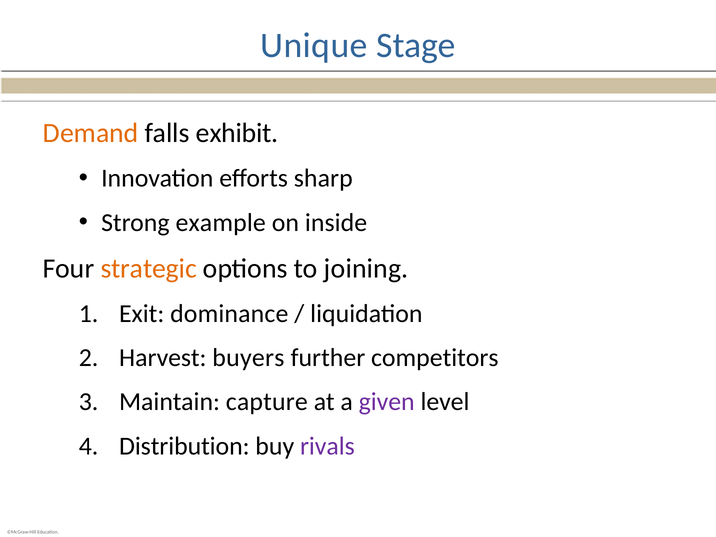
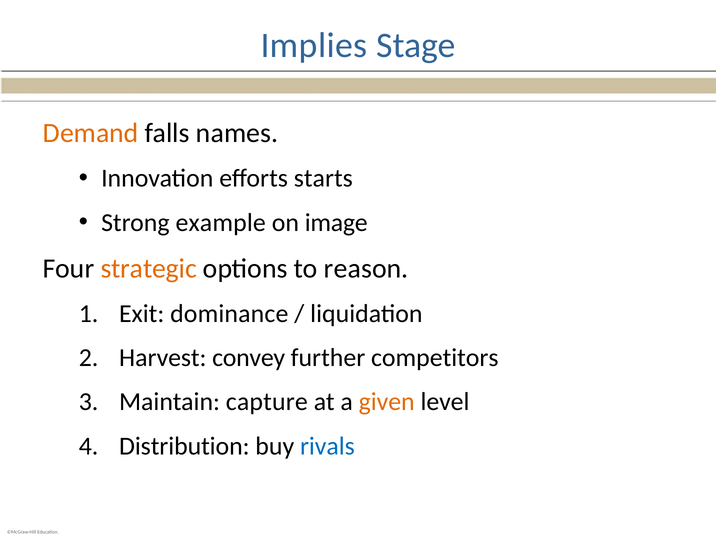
Unique: Unique -> Implies (314, 45)
exhibit: exhibit -> names (237, 133)
sharp: sharp -> starts (323, 178)
inside: inside -> image (336, 223)
joining: joining -> reason (366, 268)
buyers: buyers -> convey (249, 358)
given colour: purple -> orange (387, 402)
rivals colour: purple -> blue (327, 446)
